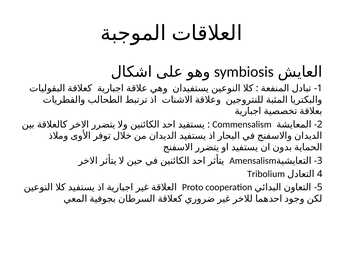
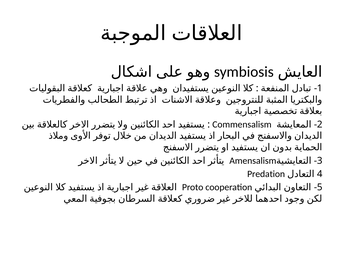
Tribolium: Tribolium -> Predation (266, 174)
